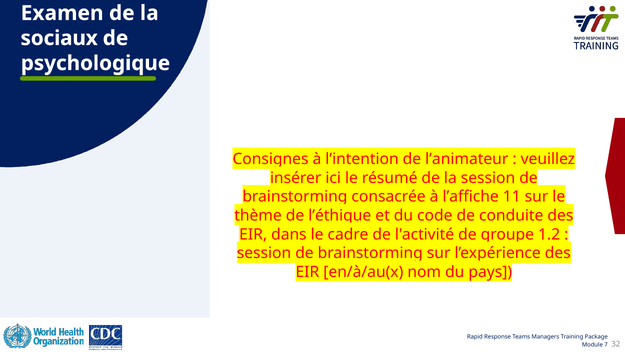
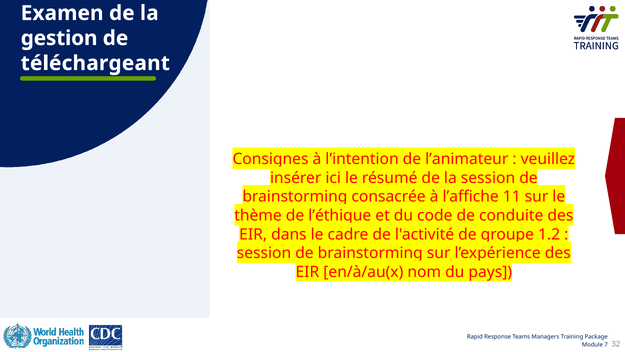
sociaux: sociaux -> gestion (59, 38)
psychologique: psychologique -> téléchargeant (95, 63)
